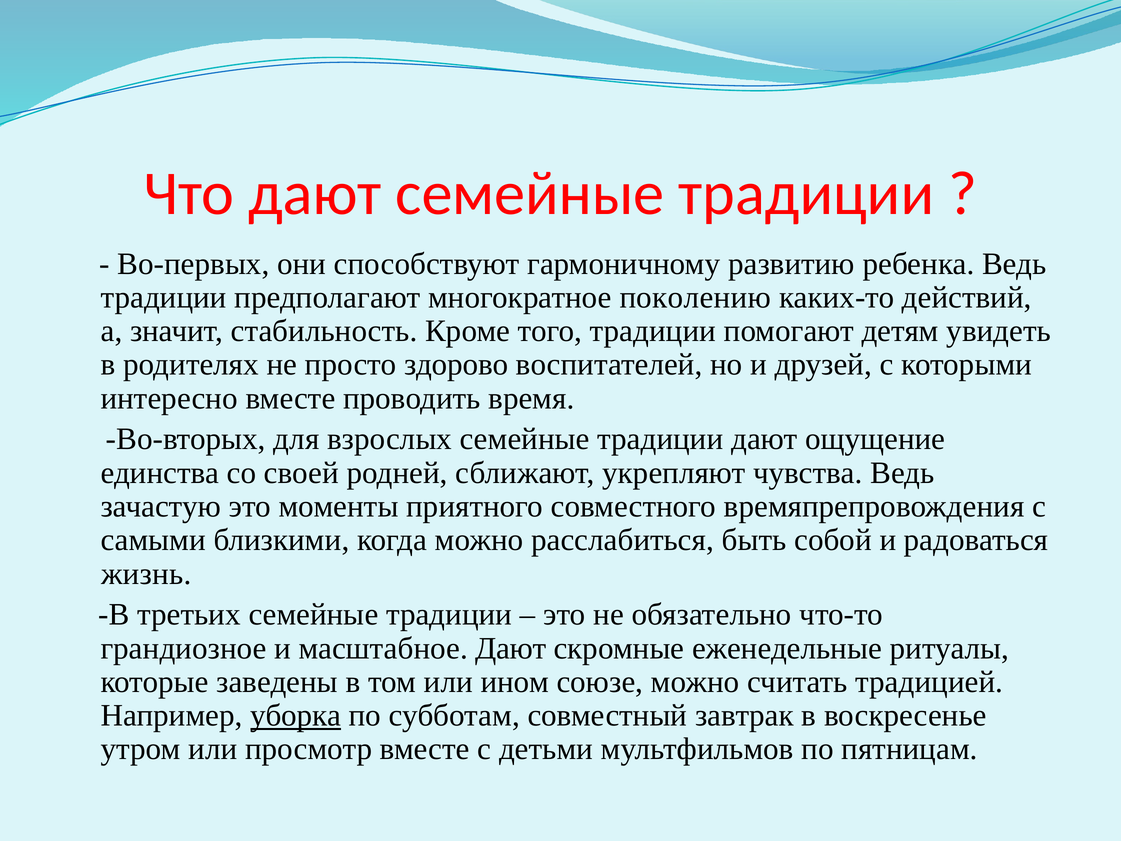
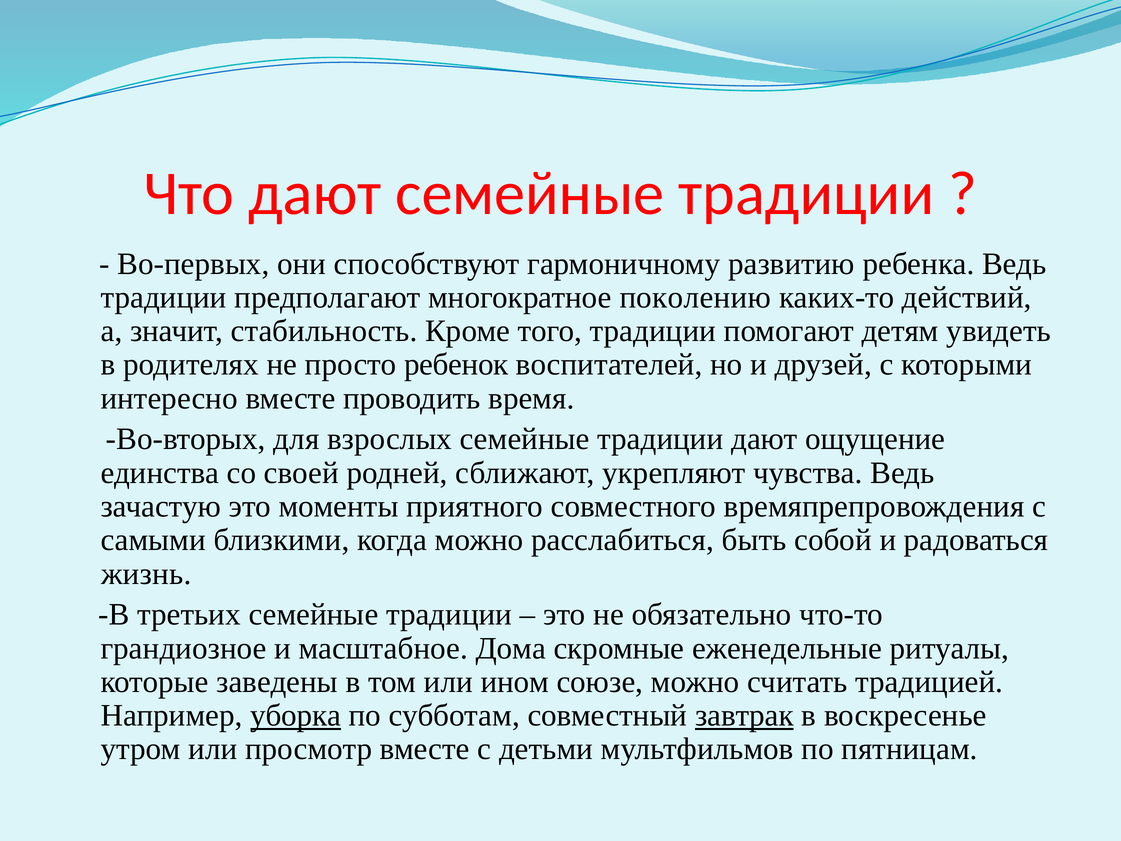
здорово: здорово -> ребенок (456, 365)
масштабное Дают: Дают -> Дома (511, 648)
завтрак underline: none -> present (744, 715)
